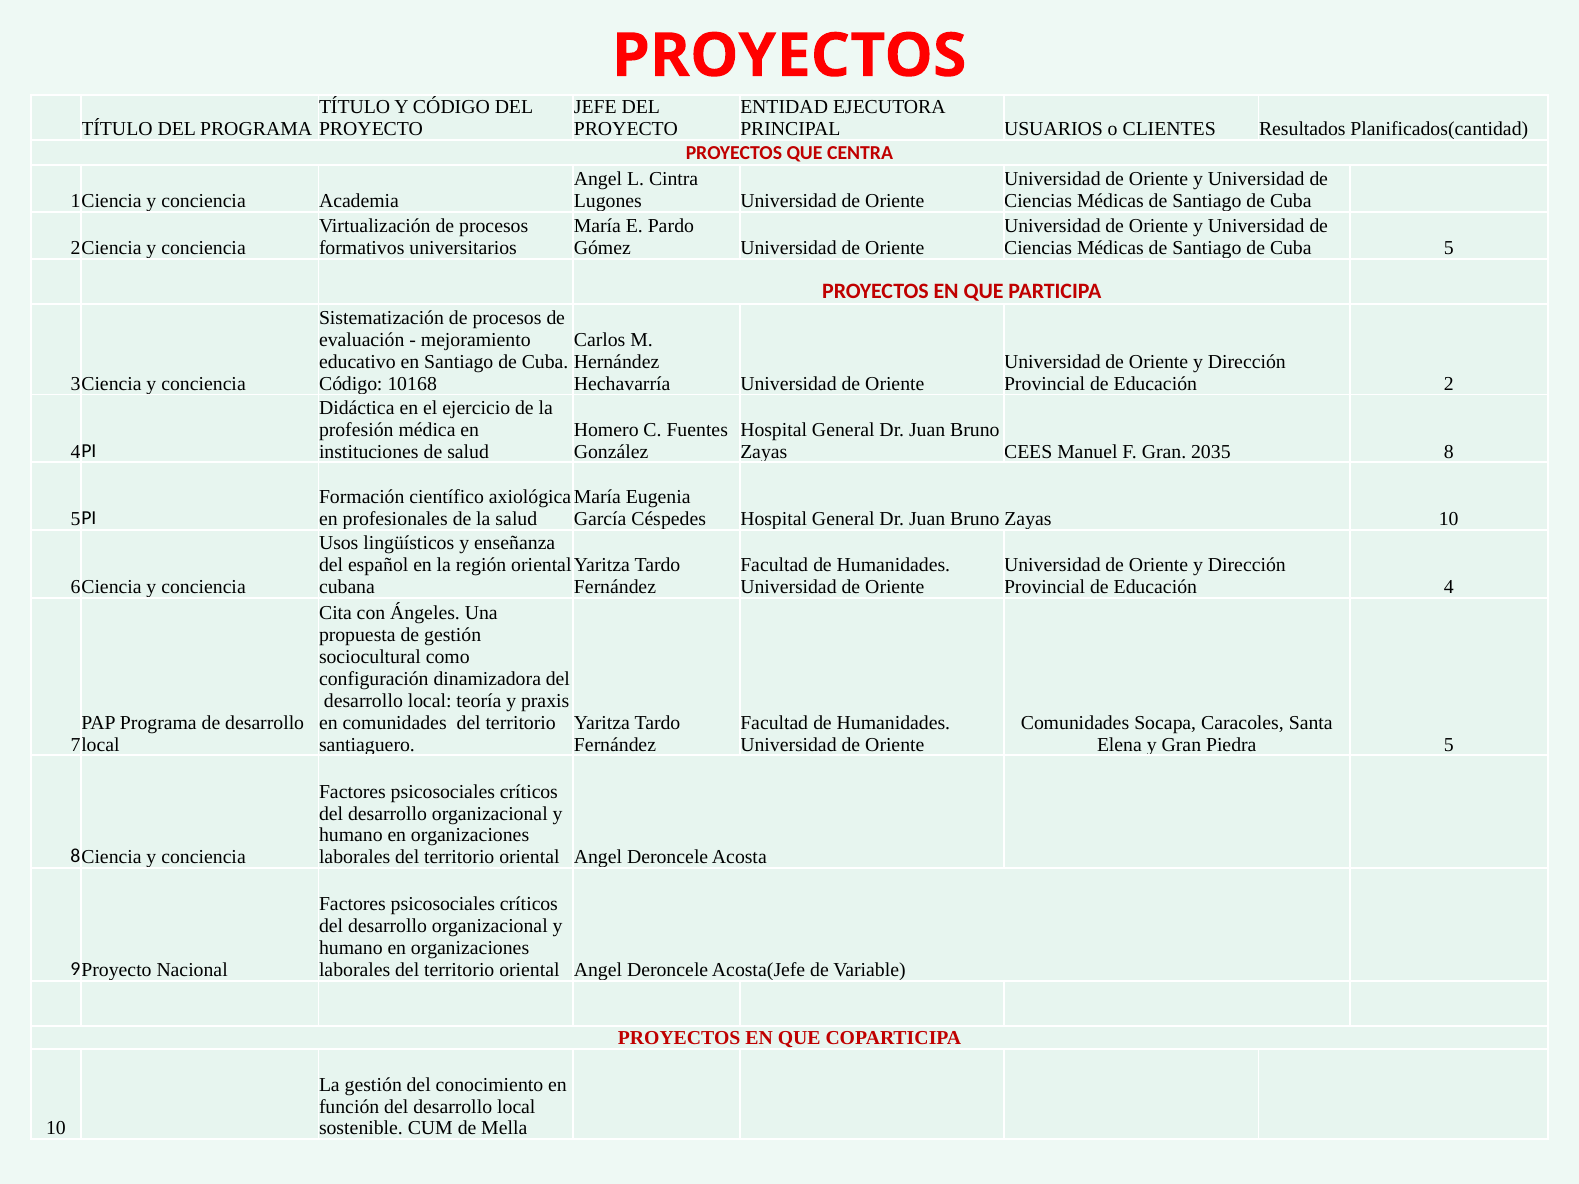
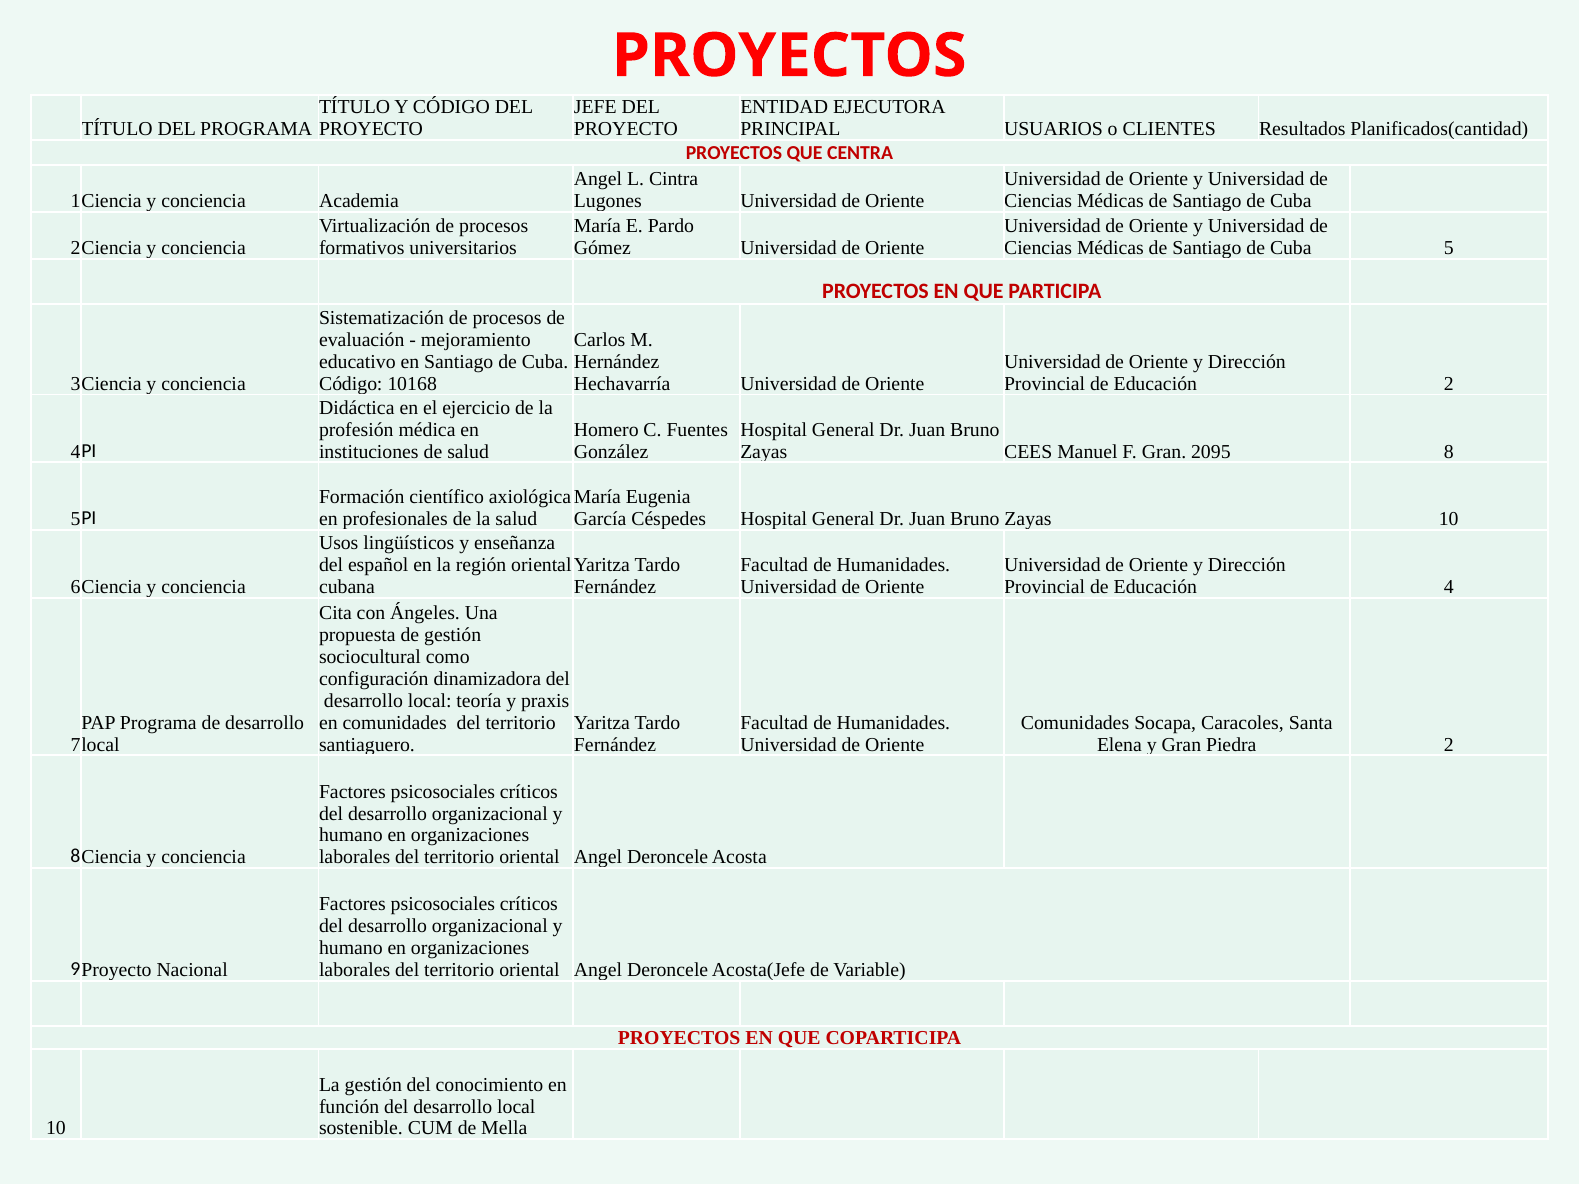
2035: 2035 -> 2095 (1211, 452)
Piedra 5: 5 -> 2 (1449, 745)
